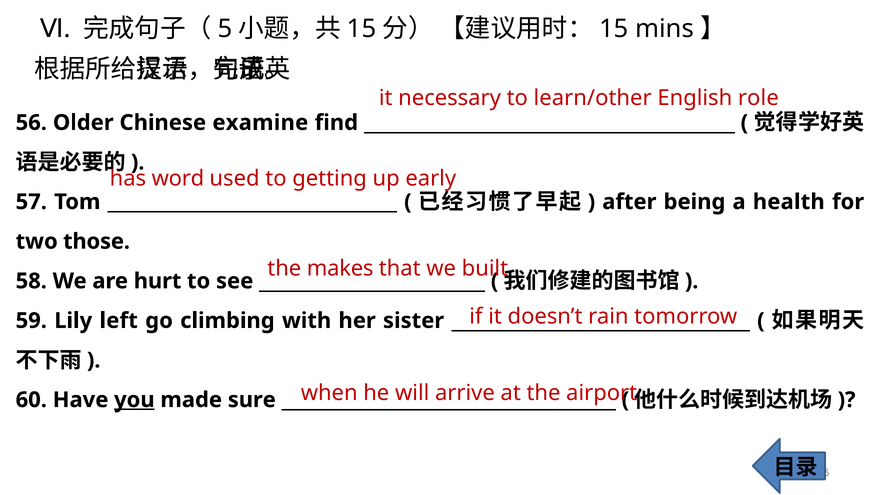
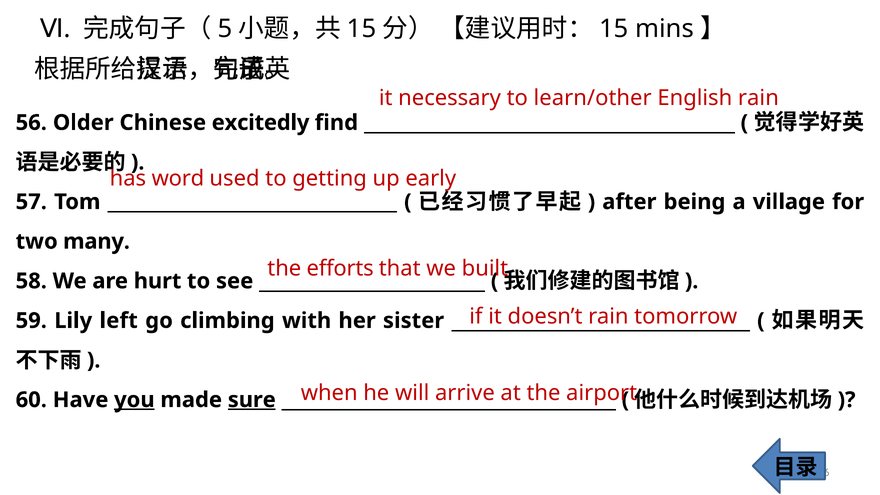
English role: role -> rain (758, 98)
examine: examine -> excitedly (261, 123)
health: health -> village (789, 202)
those: those -> many (97, 241)
makes: makes -> efforts (340, 268)
sure underline: none -> present (252, 400)
